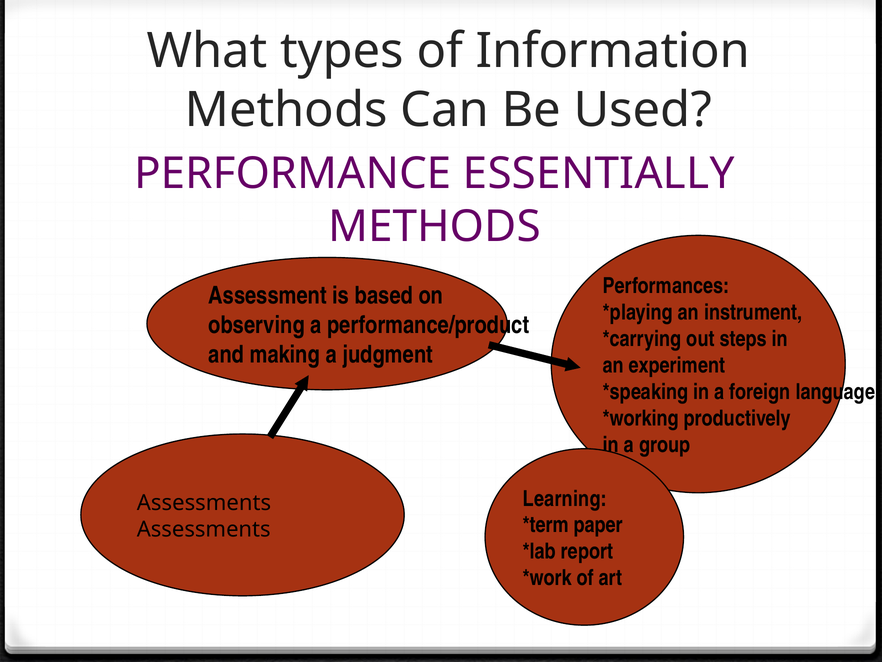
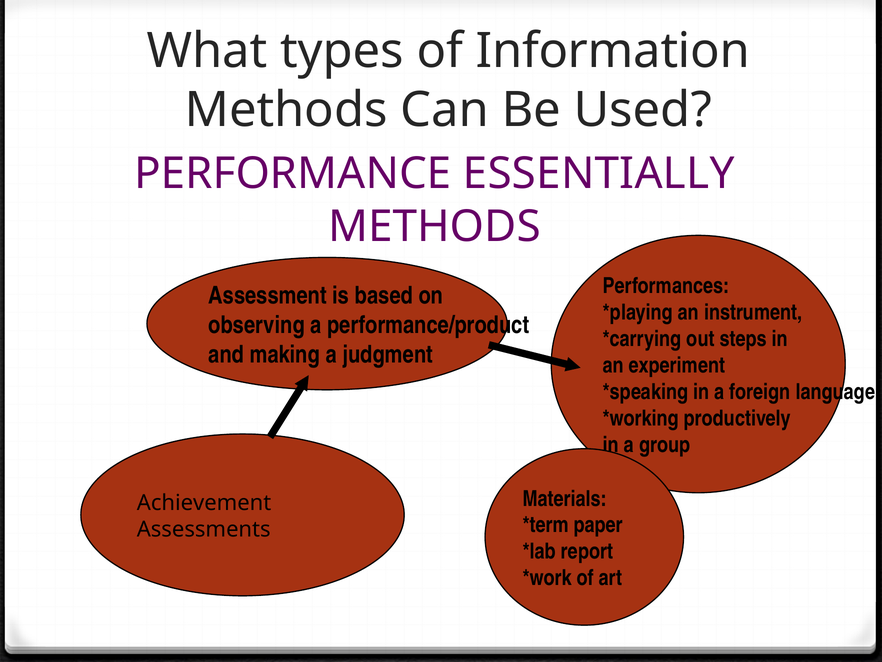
Learning: Learning -> Materials (565, 498)
Assessments: Assessments -> Achievement (204, 503)
